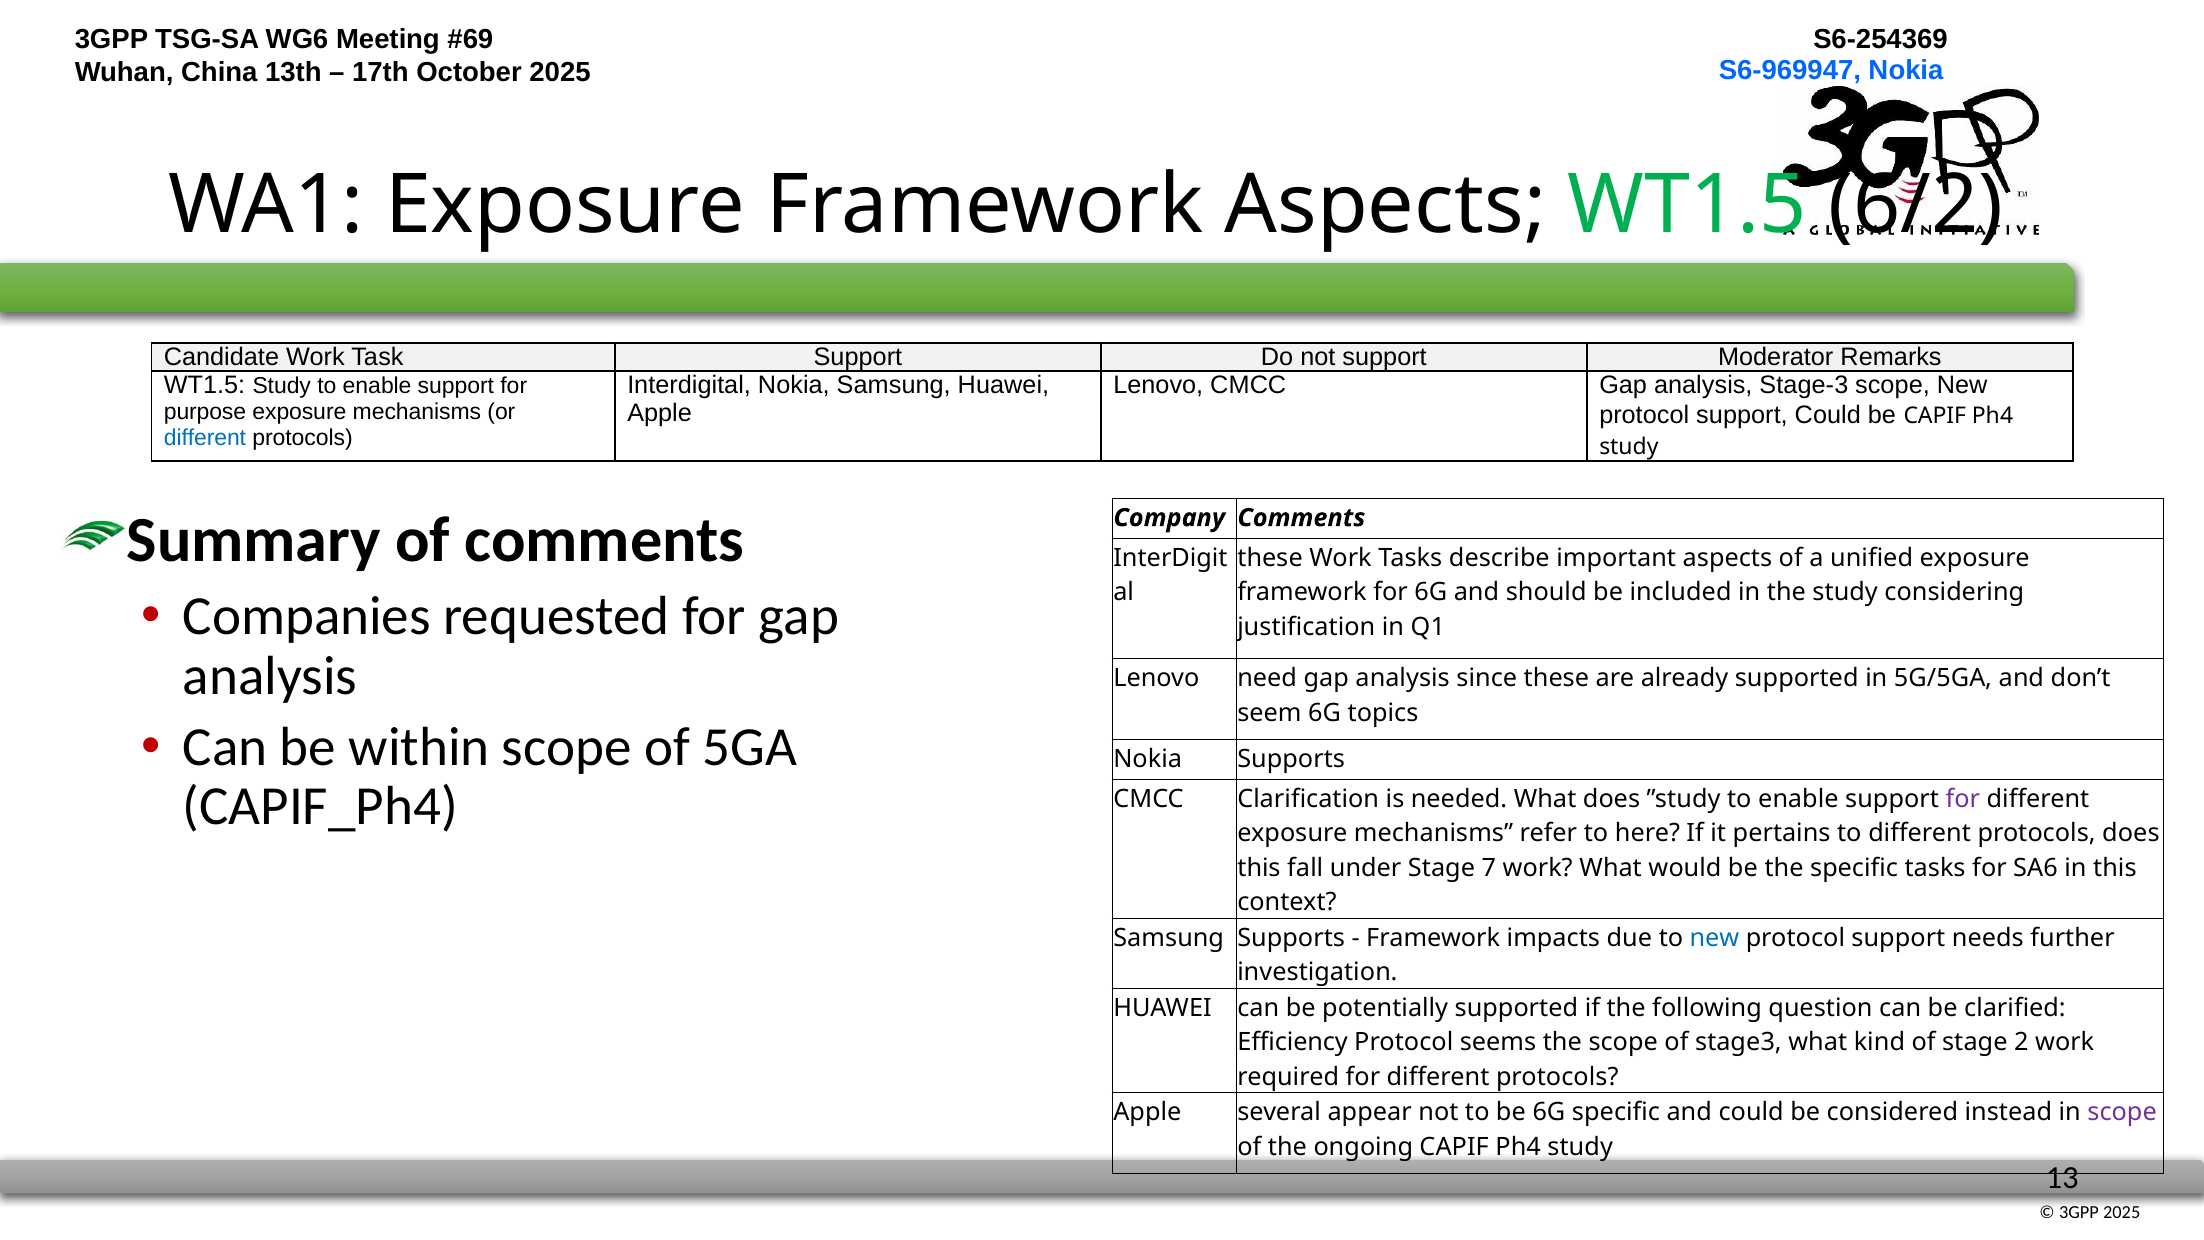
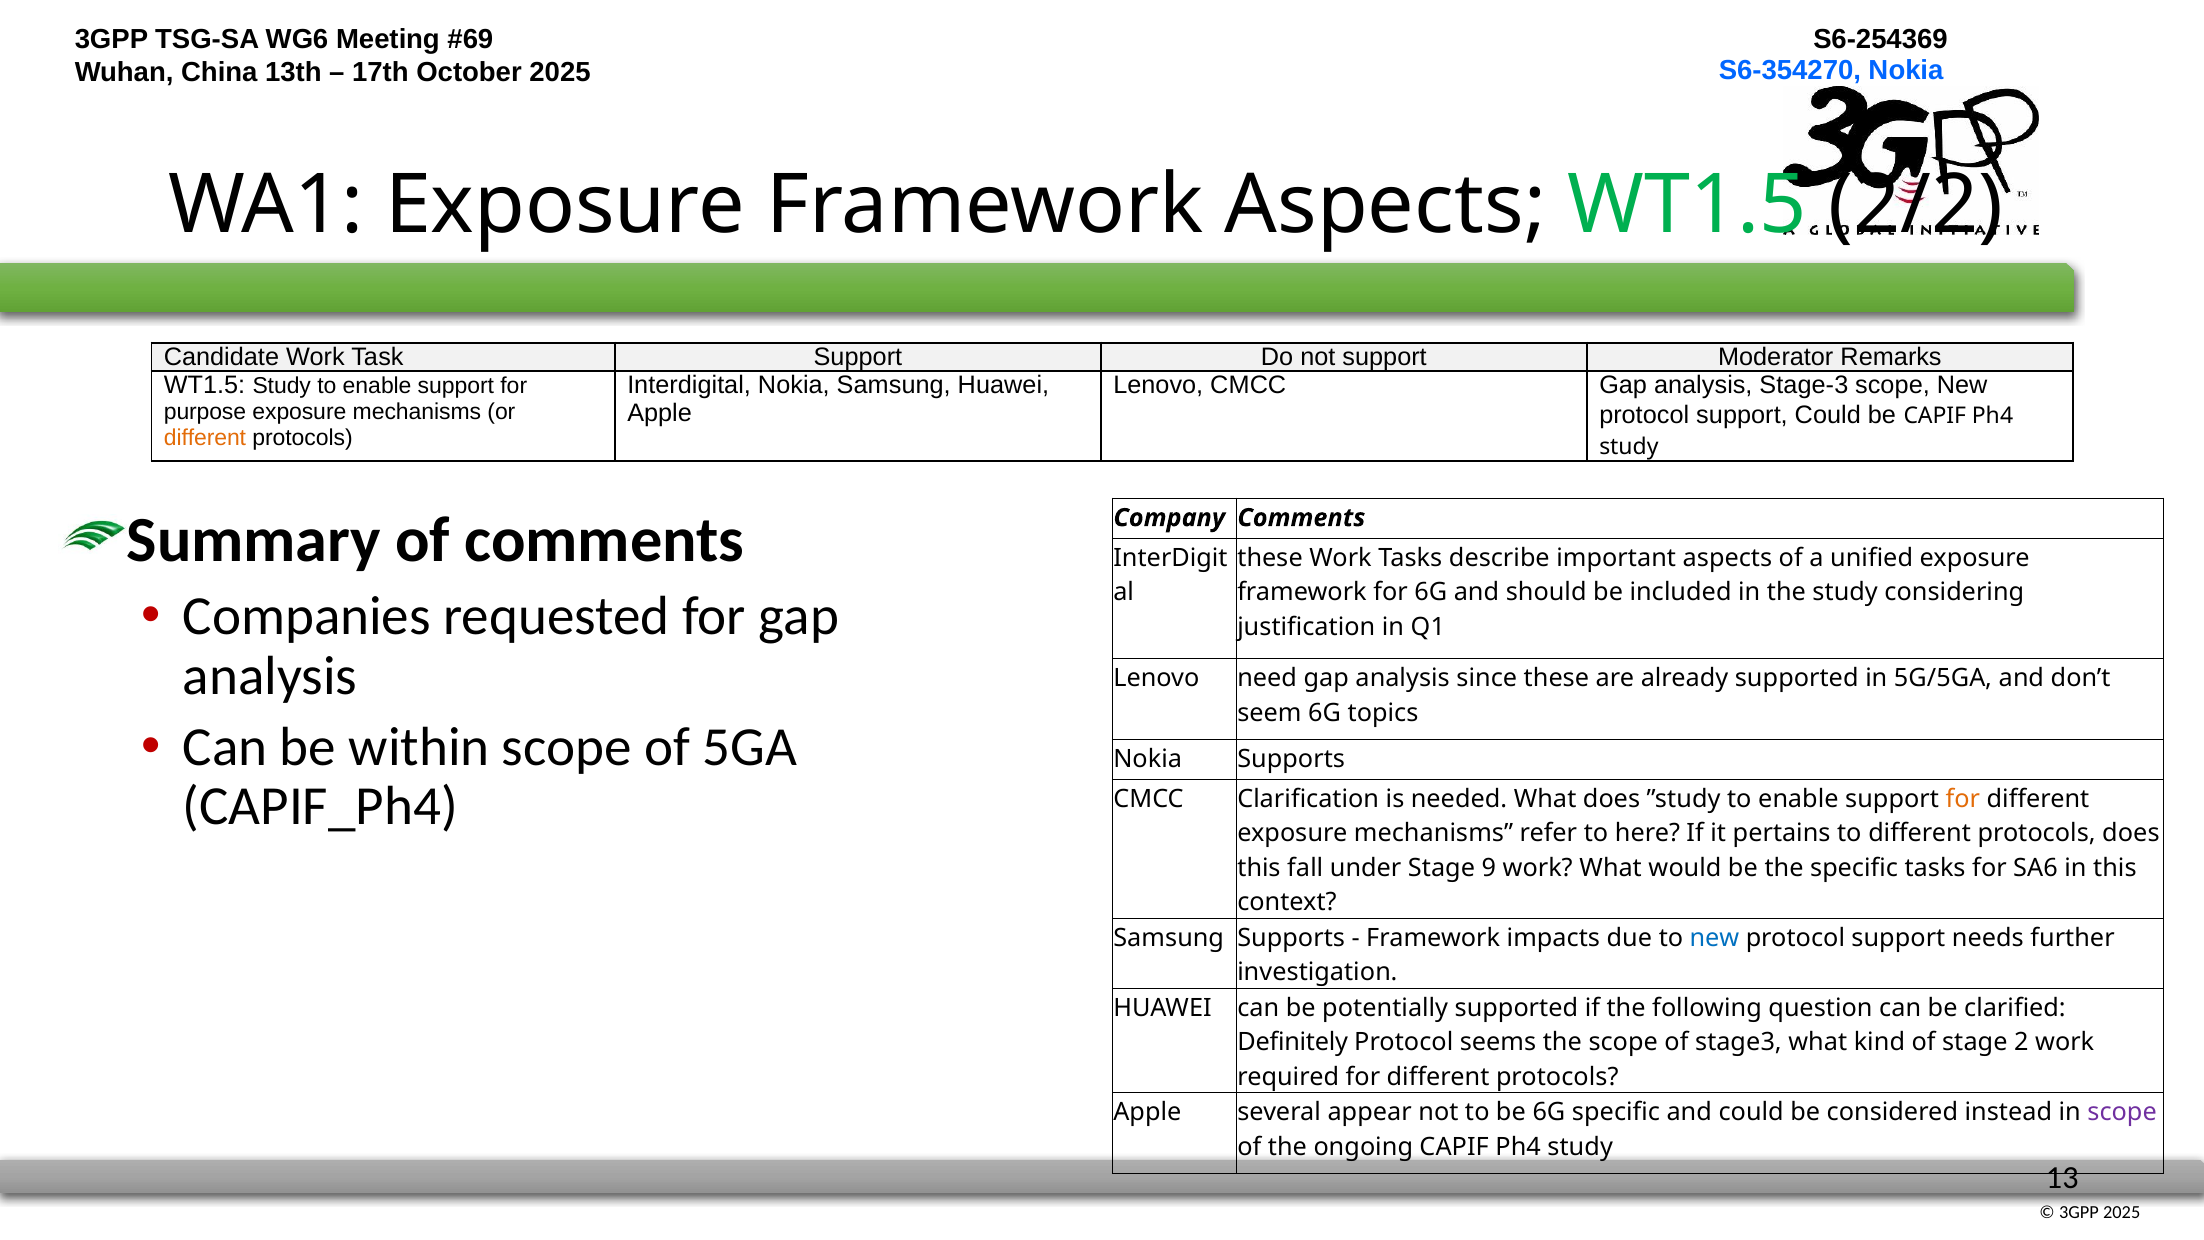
S6-969947: S6-969947 -> S6-354270 (1790, 71)
6/2: 6/2 -> 2/2 (1916, 205)
different colour: blue -> orange (205, 438)
for colour: purple -> orange (1963, 799)
7: 7 -> 9 (1489, 868)
Efficiency: Efficiency -> Definitely (1293, 1042)
